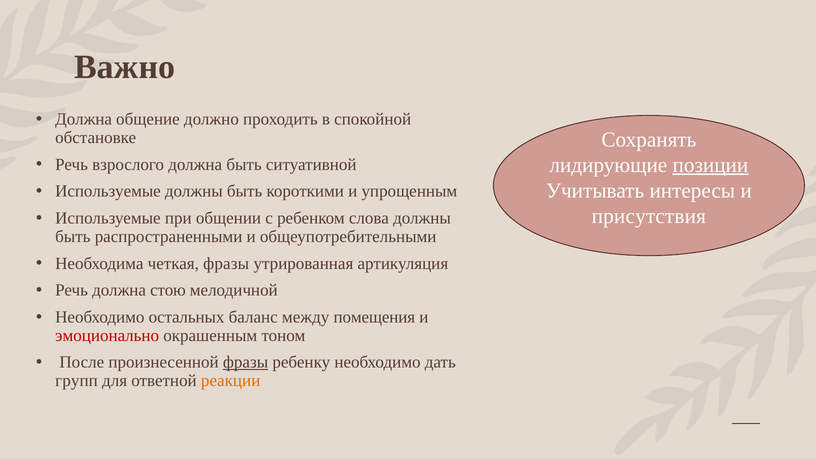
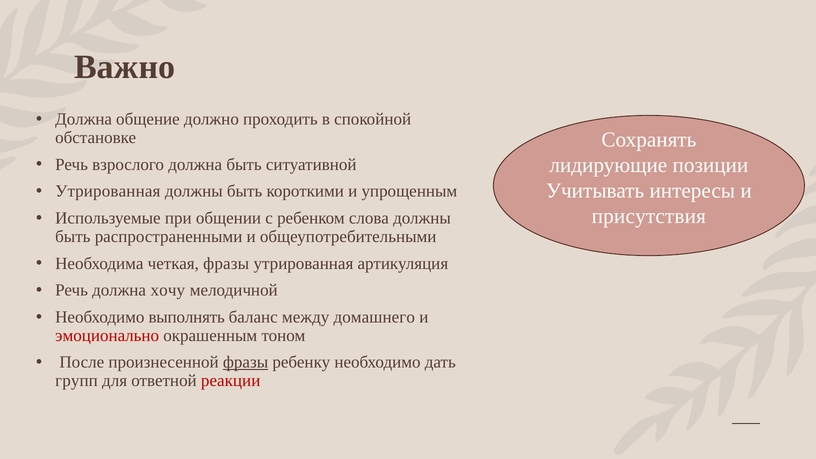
позиции underline: present -> none (710, 165)
Используемые: Используемые -> Утрированная (108, 191)
стою: стою -> хочу (168, 290)
остальных: остальных -> выполнять (187, 317)
помещения: помещения -> домашнего (374, 317)
реакции colour: orange -> red (231, 381)
